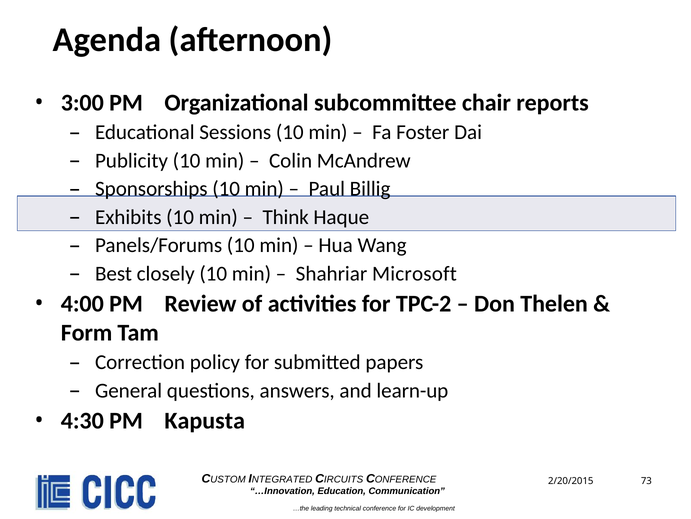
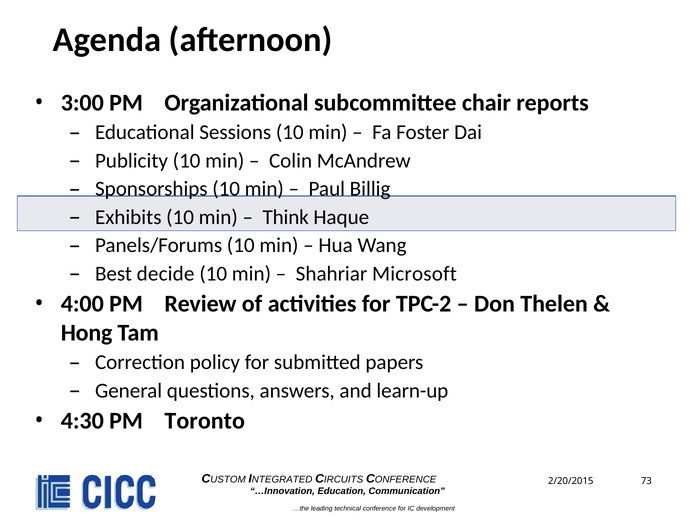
closely: closely -> decide (166, 273)
Form: Form -> Hong (87, 332)
Kapusta: Kapusta -> Toronto (205, 420)
